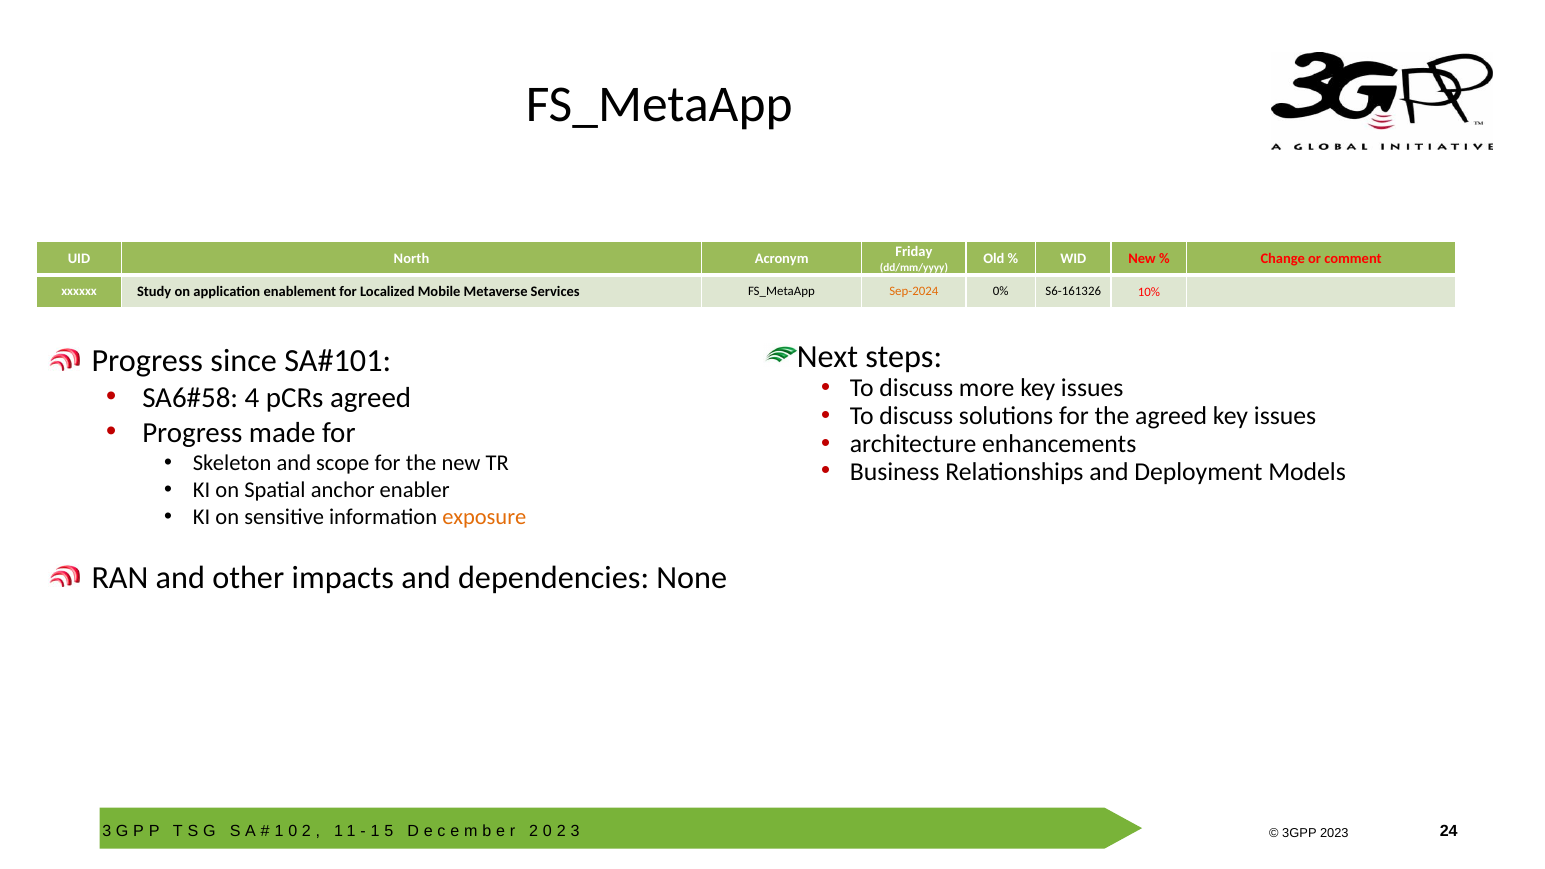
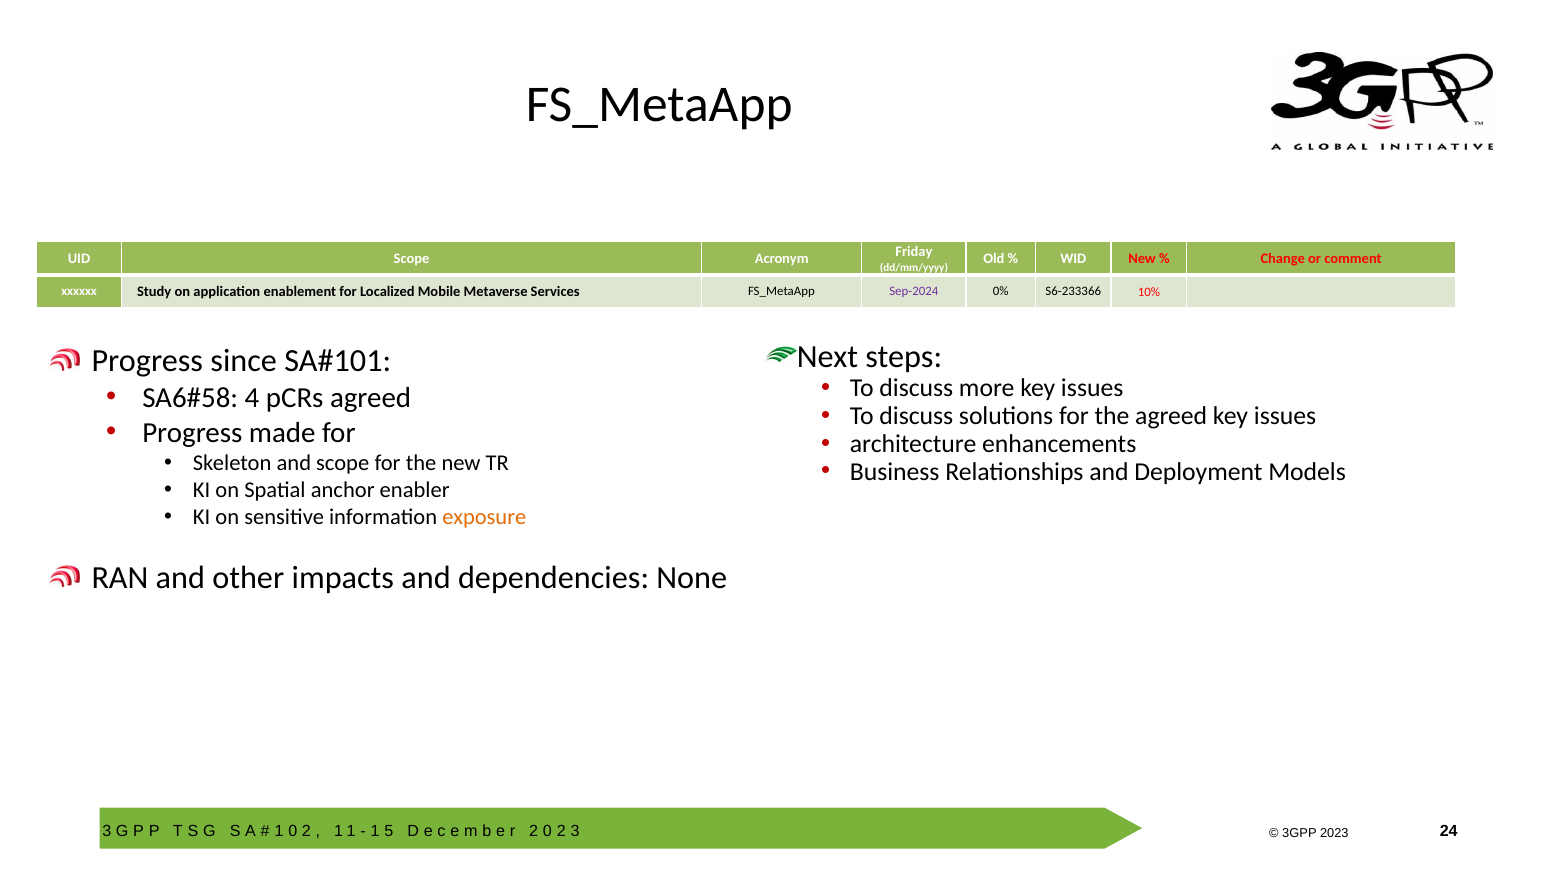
UID North: North -> Scope (412, 259)
Sep-2024 colour: orange -> purple (914, 292)
S6-161326: S6-161326 -> S6-233366 (1073, 292)
